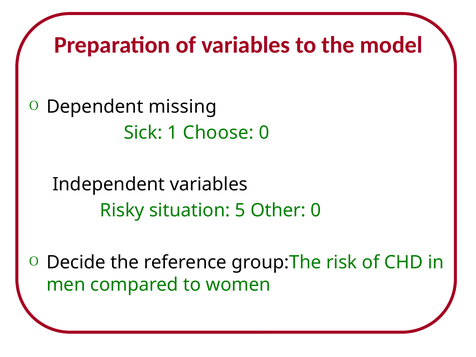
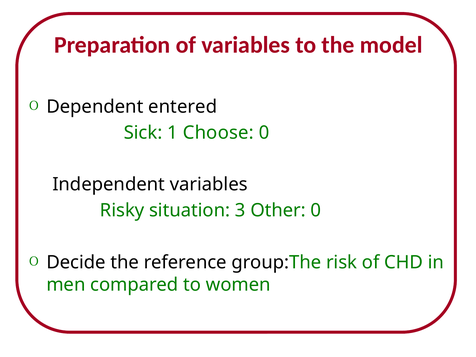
missing: missing -> entered (183, 107)
5: 5 -> 3 (240, 210)
